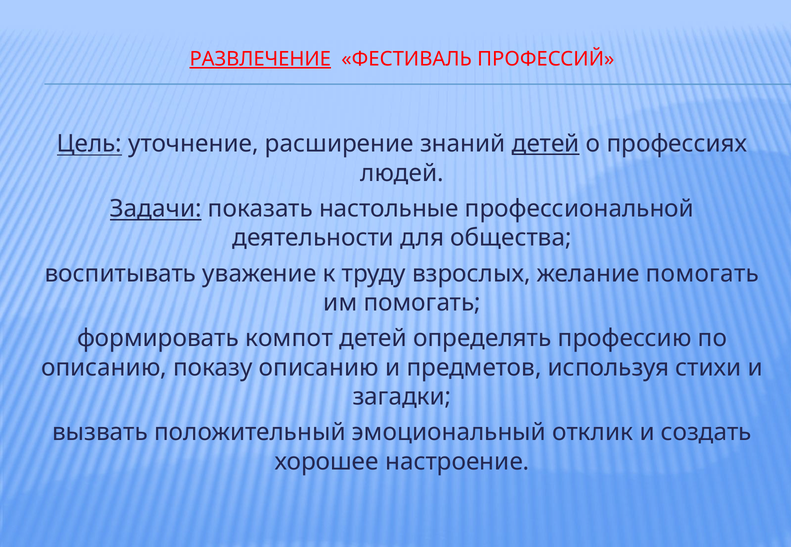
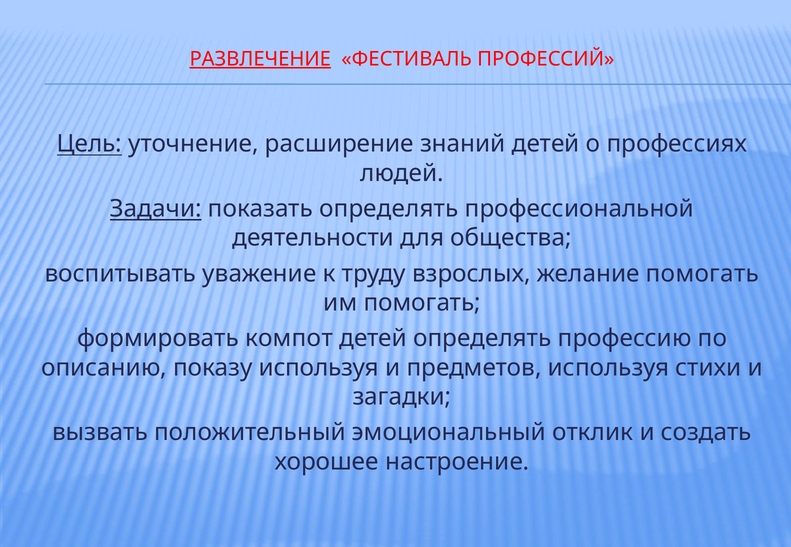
детей underline: present -> none (546, 144)
показать настольные: настольные -> определять (389, 209)
показу описанию: описанию -> используя (319, 368)
